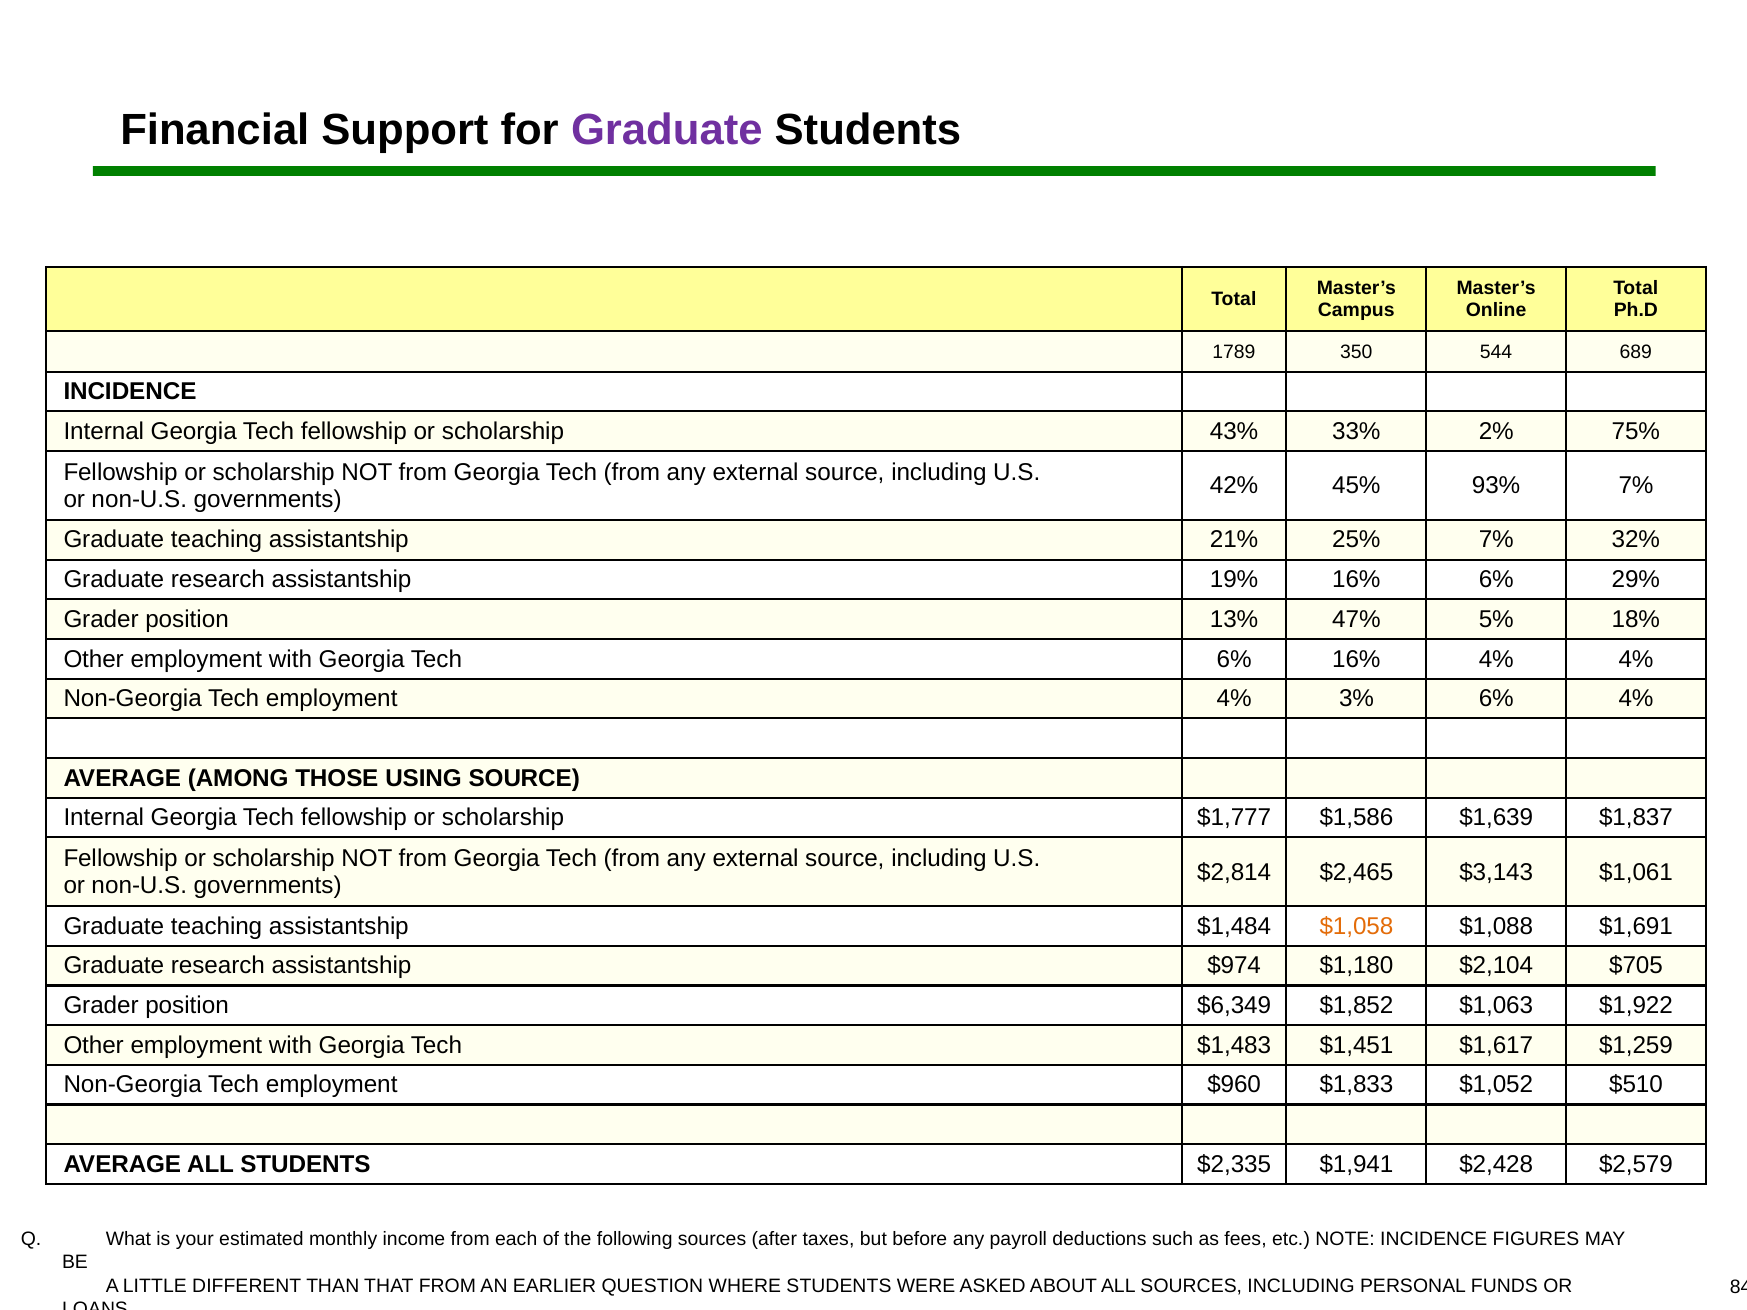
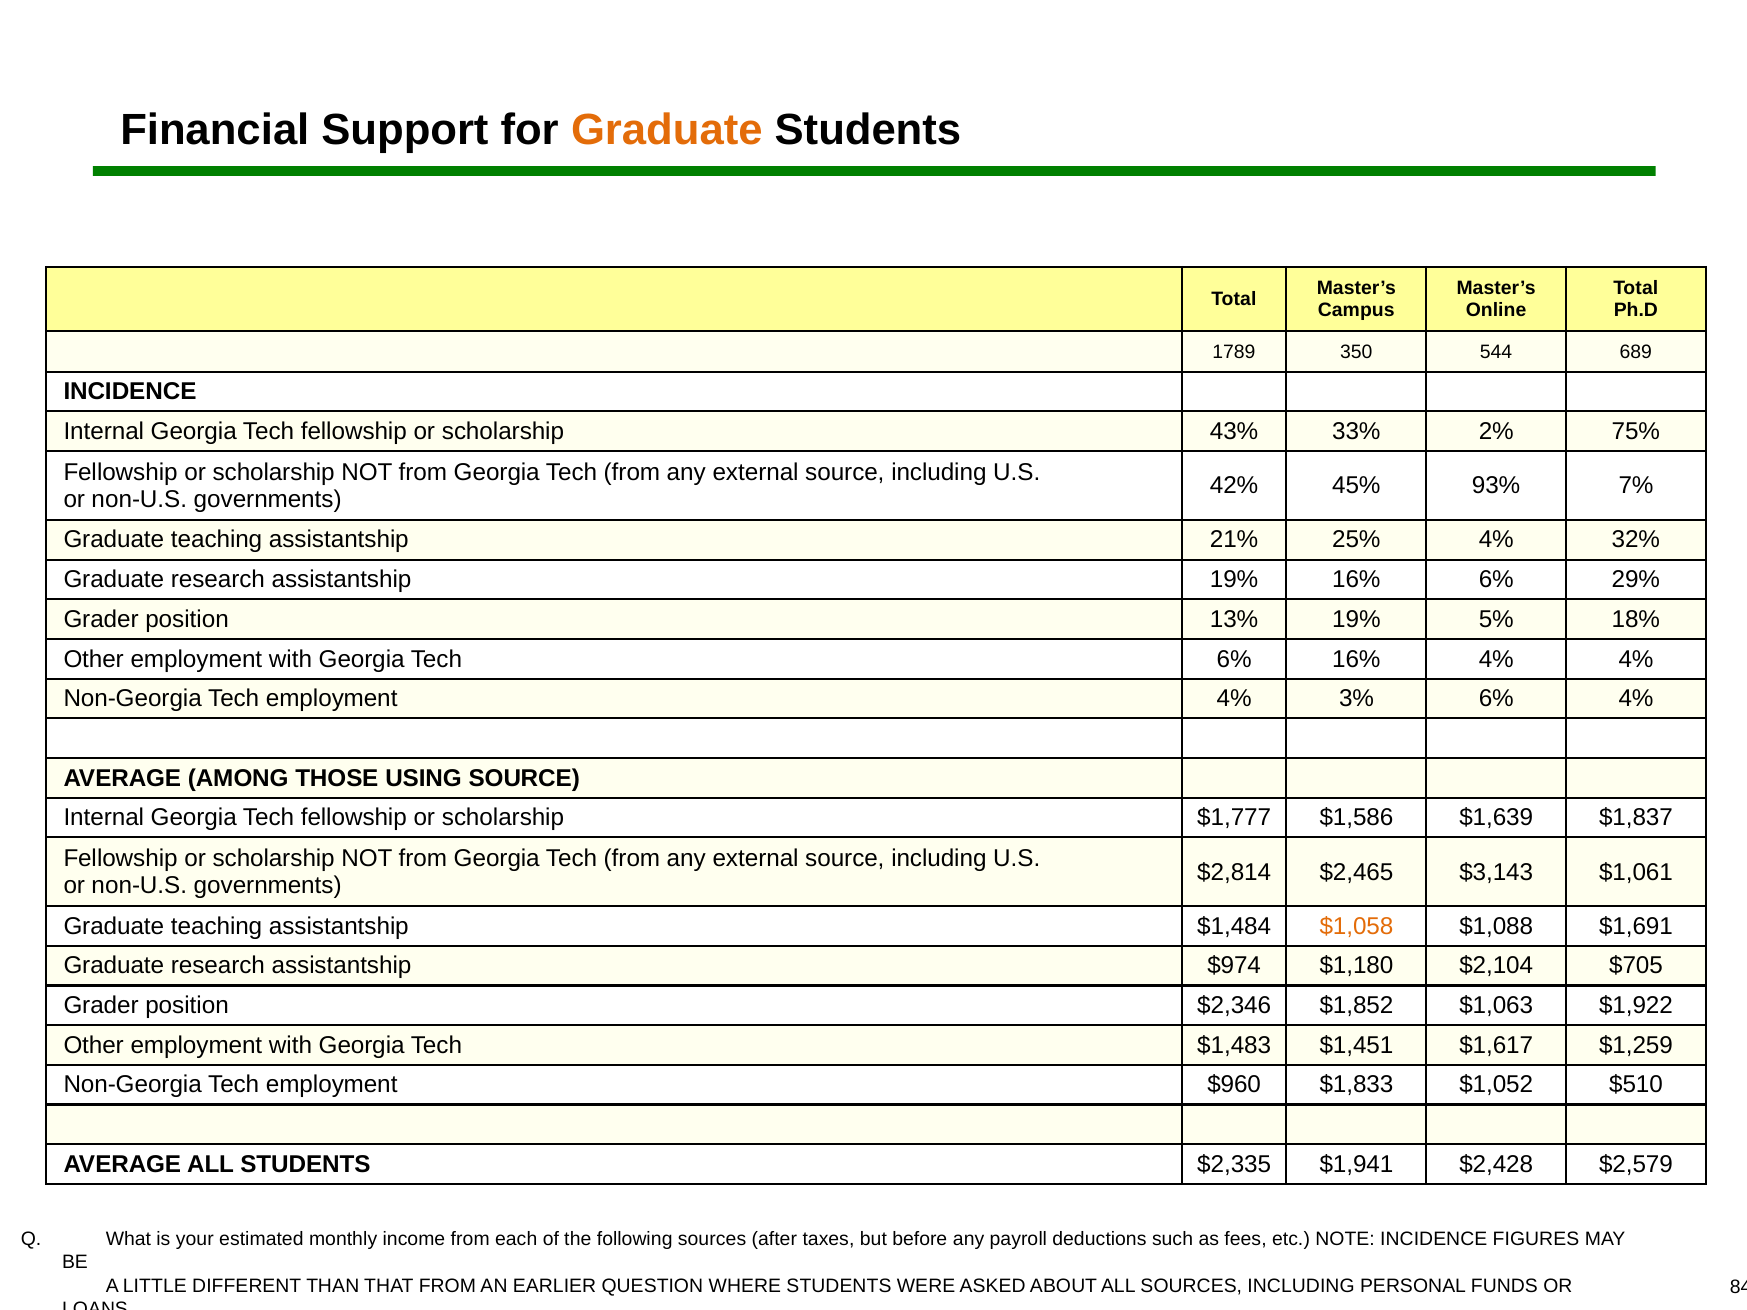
Graduate colour: purple -> orange (667, 130)
25% 7%: 7% -> 4% (1496, 540)
13% 47%: 47% -> 19% (1356, 619)
$6,349: $6,349 -> $2,346 (1234, 1006)
